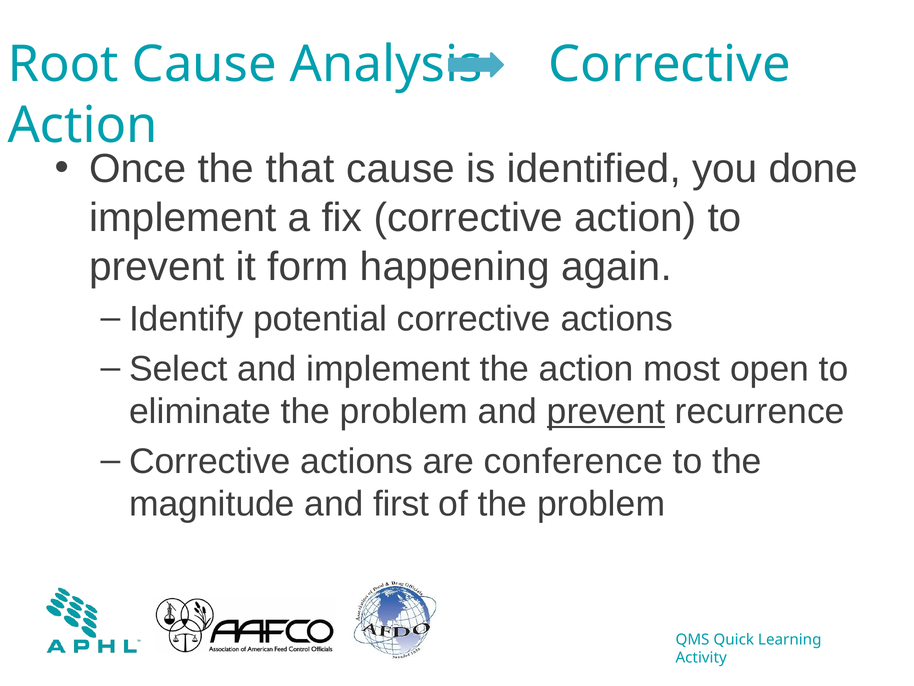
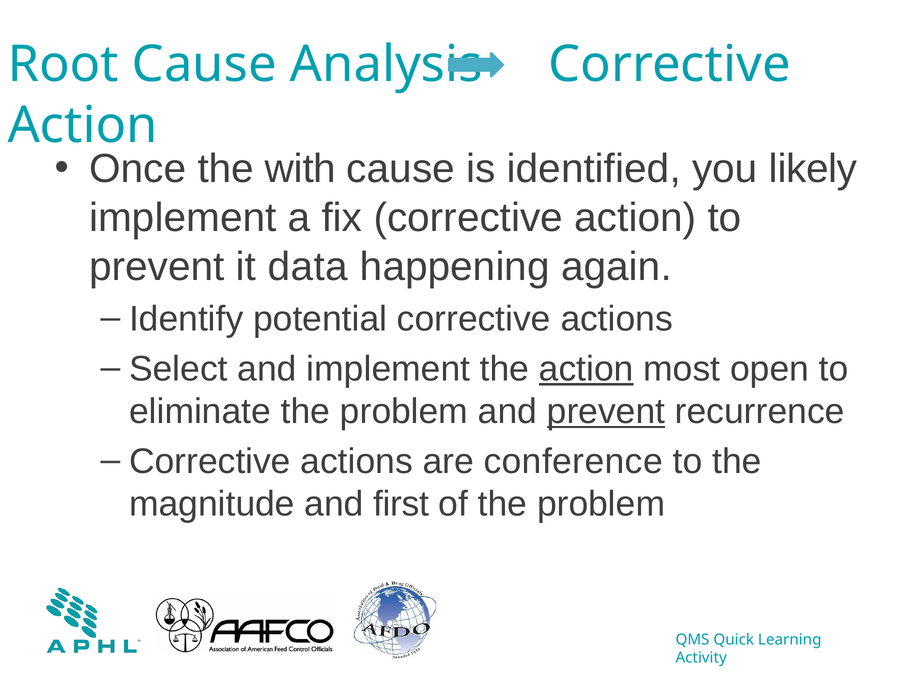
that: that -> with (300, 169)
done: done -> likely (813, 169)
form: form -> data (308, 266)
action underline: none -> present (586, 369)
